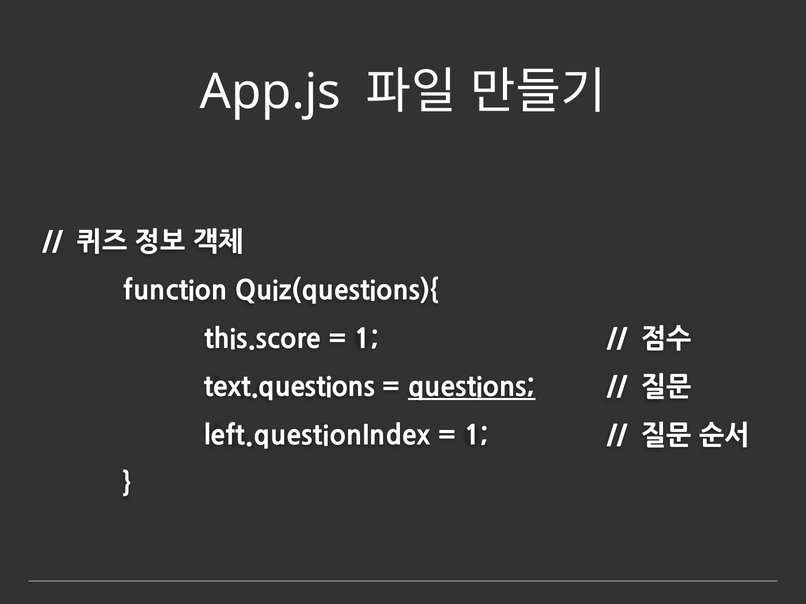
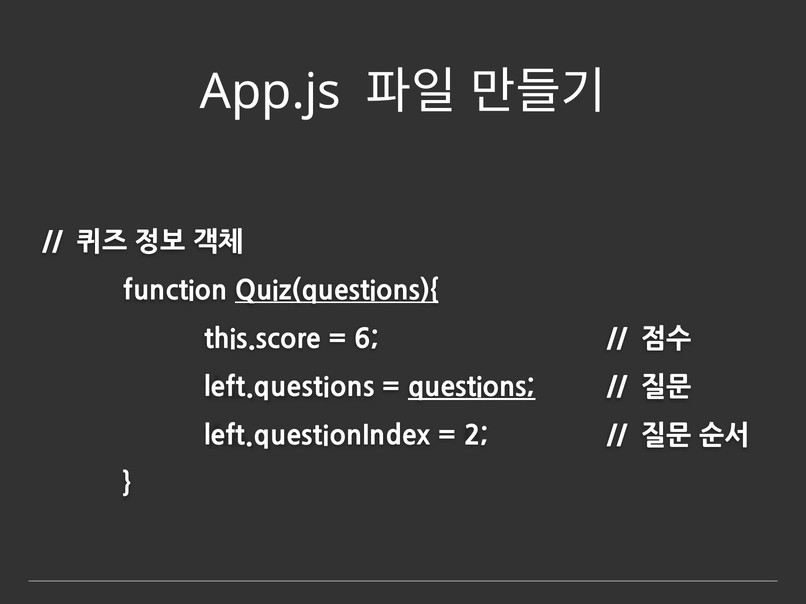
Quiz(questions){ underline: none -> present (337, 291)
1: 1 -> 6 (367, 339)
text.questions: text.questions -> left.questions (289, 388)
1: 1 -> 2 (476, 436)
